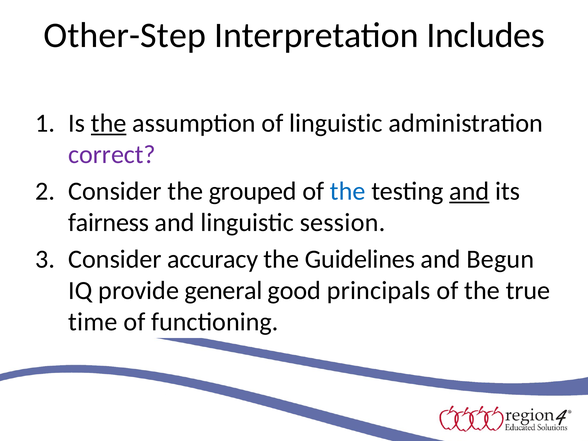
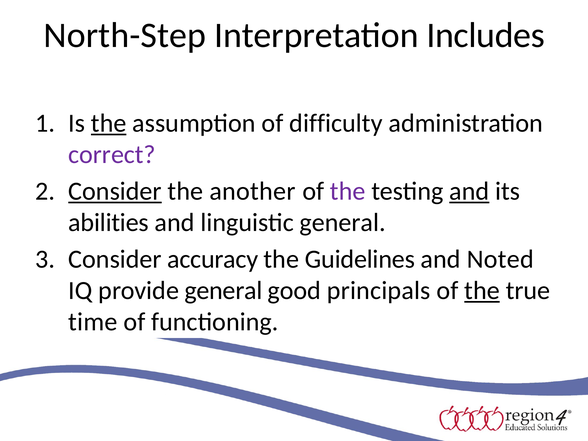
Other-Step: Other-Step -> North-Step (125, 35)
of linguistic: linguistic -> difficulty (336, 123)
Consider underline: none -> present (115, 191)
grouped: grouped -> another (253, 191)
the colour: blue -> purple (348, 191)
fairness: fairness -> abilities (109, 223)
linguistic session: session -> general (343, 223)
Begun: Begun -> Noted (500, 259)
the underline: none -> present (482, 291)
